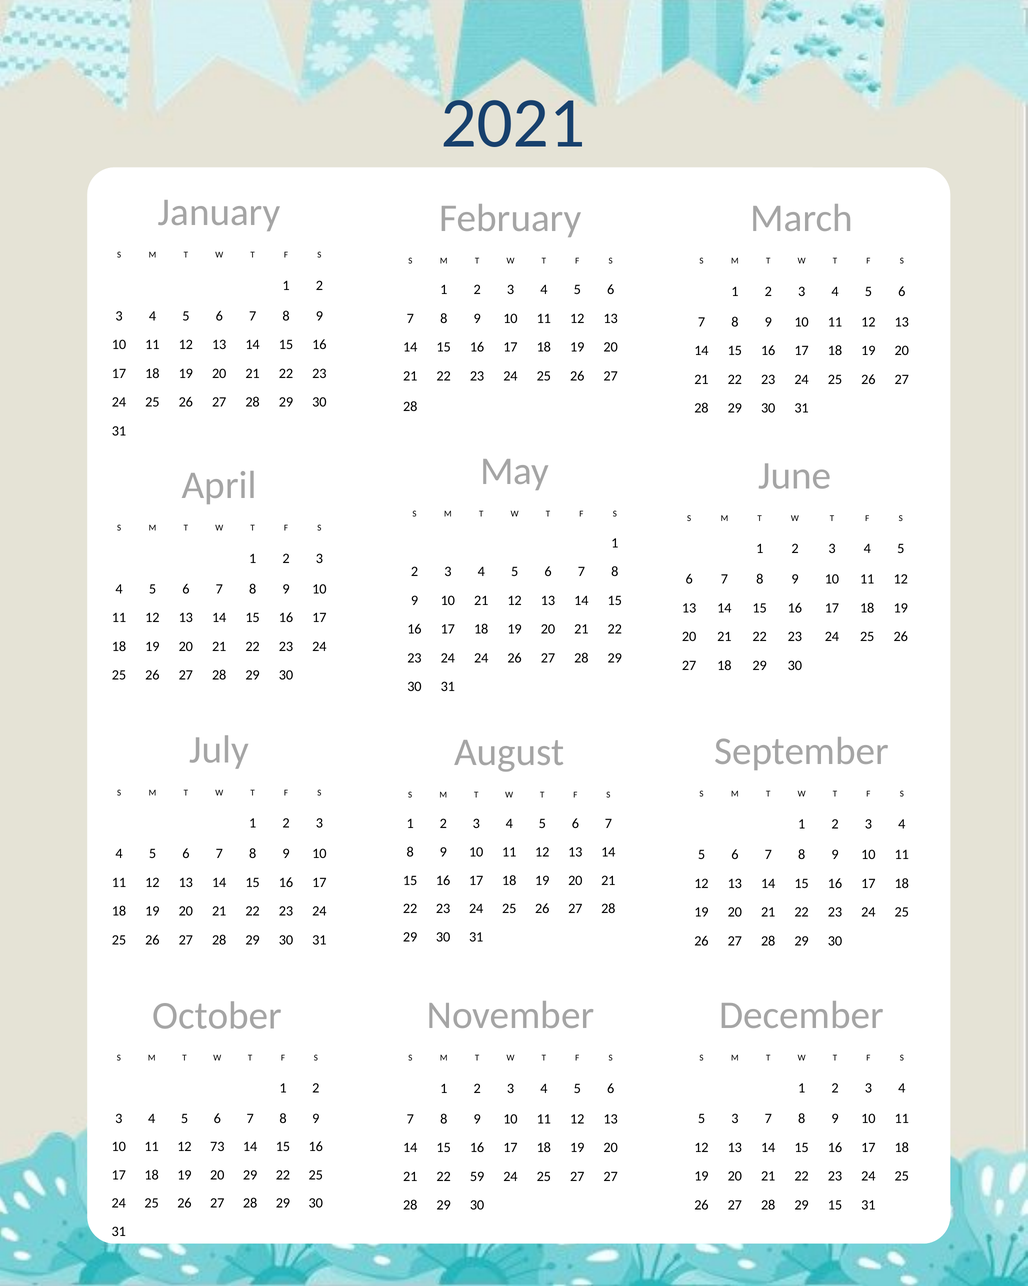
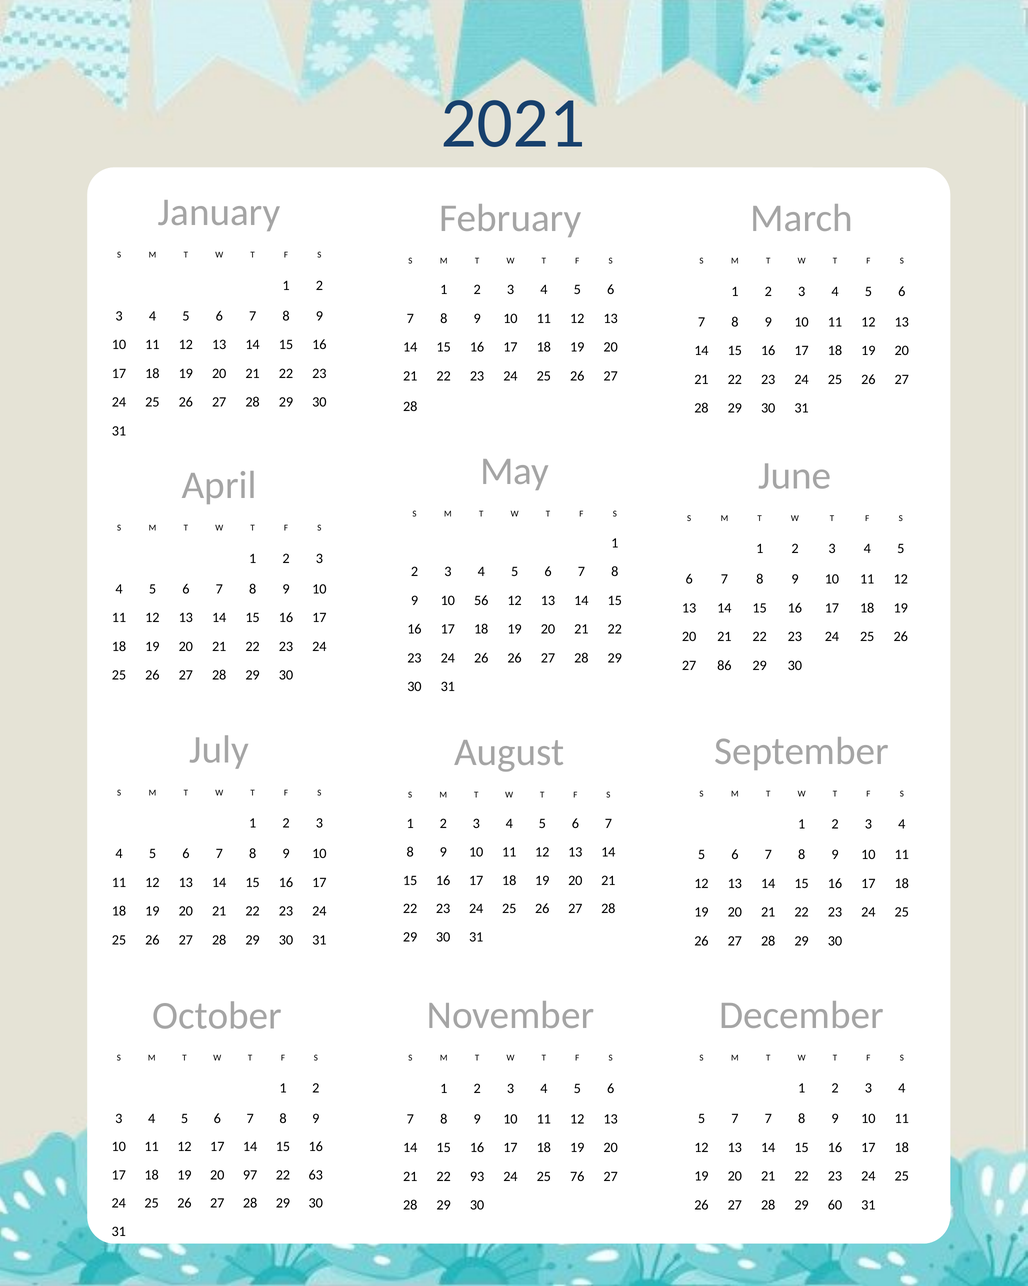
10 21: 21 -> 56 (481, 600)
24 24: 24 -> 26 (481, 657)
27 18: 18 -> 86 (724, 665)
5 3: 3 -> 7 (735, 1118)
12 73: 73 -> 17 (217, 1146)
20 29: 29 -> 97 (250, 1174)
22 25: 25 -> 63 (316, 1174)
59: 59 -> 93 (477, 1175)
25 27: 27 -> 76 (577, 1175)
29 15: 15 -> 60 (835, 1204)
